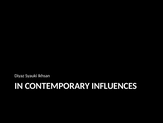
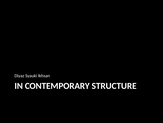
INFLUENCES: INFLUENCES -> STRUCTURE (114, 85)
